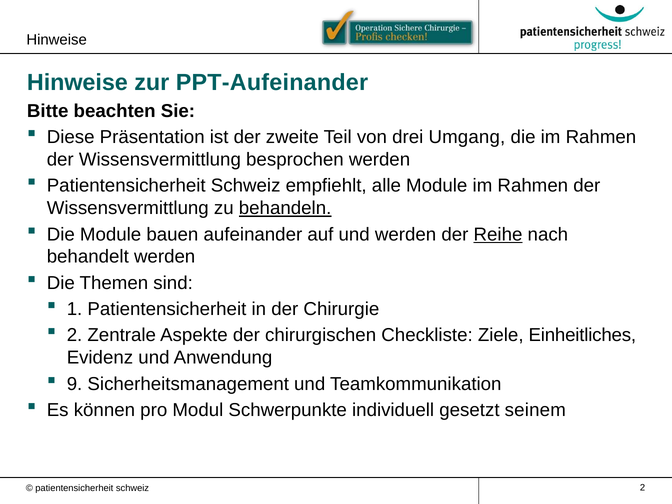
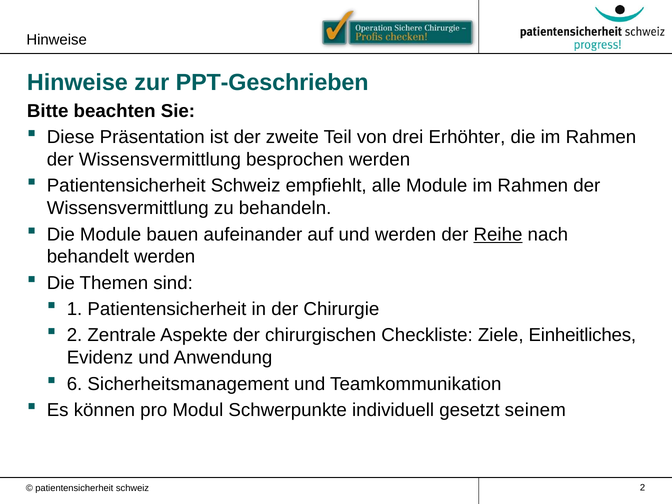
PPT-Aufeinander: PPT-Aufeinander -> PPT-Geschrieben (272, 82)
Umgang: Umgang -> Erhöhter (467, 137)
behandeln underline: present -> none (285, 208)
9: 9 -> 6 (75, 384)
